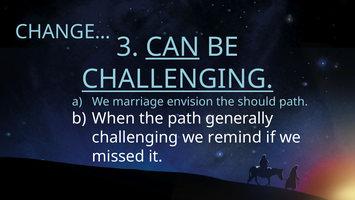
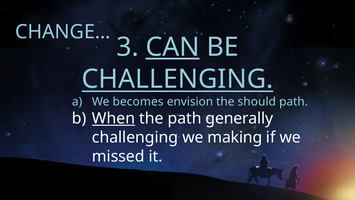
marriage: marriage -> becomes (138, 101)
When underline: none -> present (113, 118)
remind: remind -> making (235, 137)
